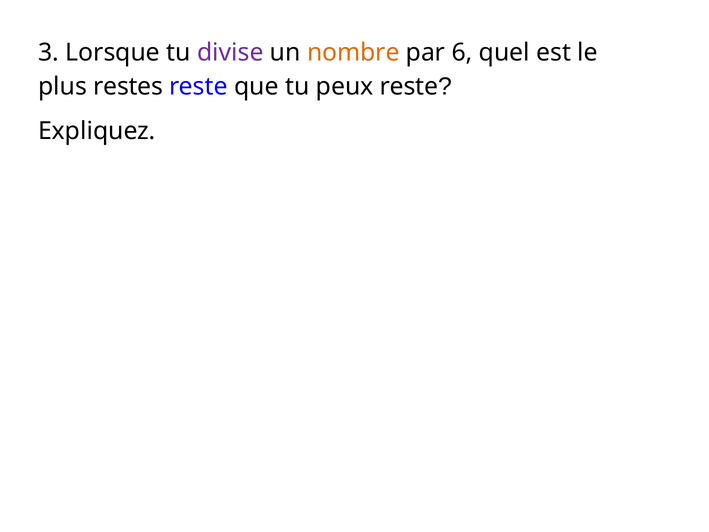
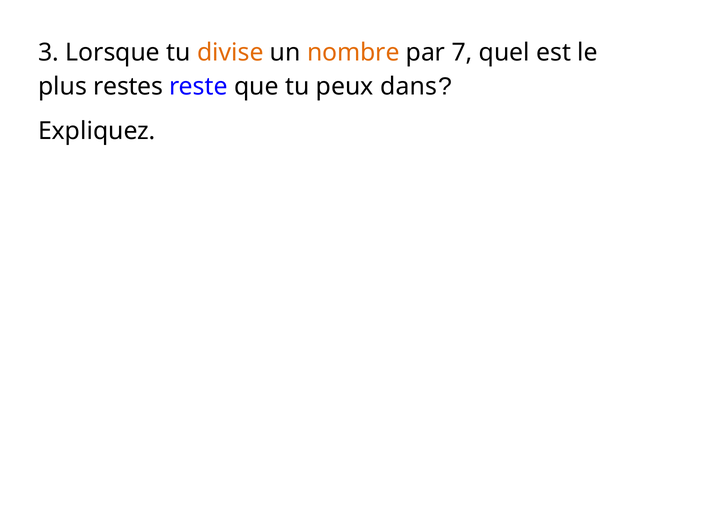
divise colour: purple -> orange (230, 52)
6: 6 -> 7 (462, 52)
peux reste: reste -> dans (409, 86)
